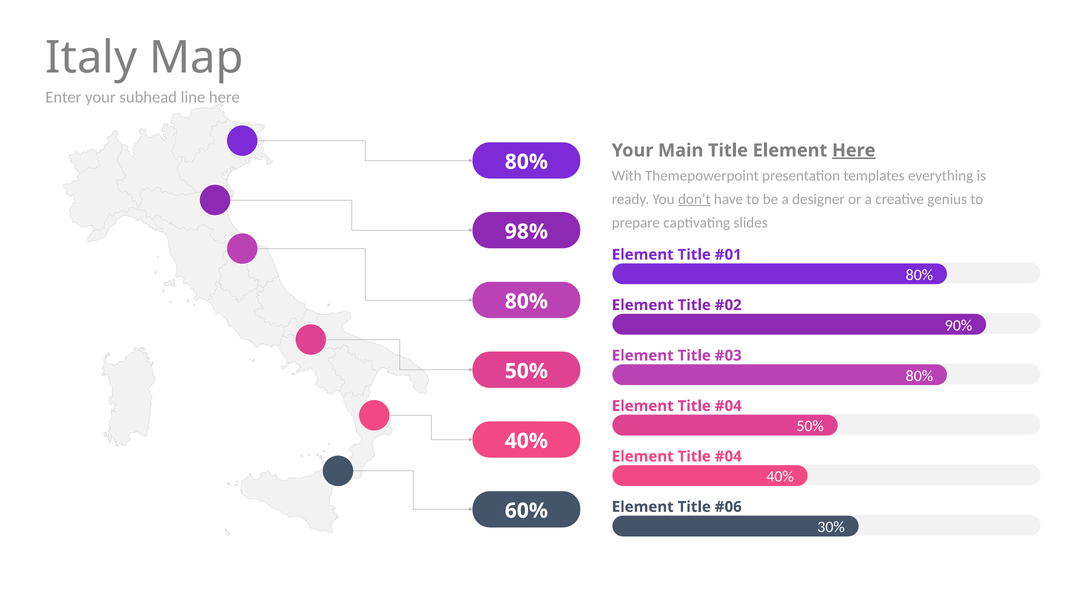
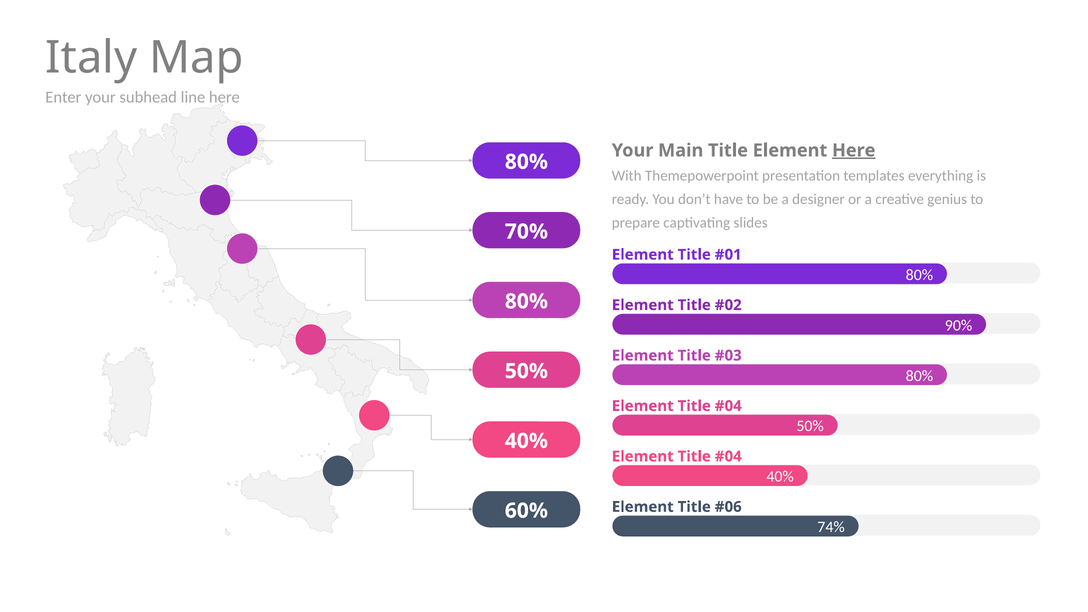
don’t underline: present -> none (694, 199)
98%: 98% -> 70% (526, 232)
30%: 30% -> 74% (831, 527)
